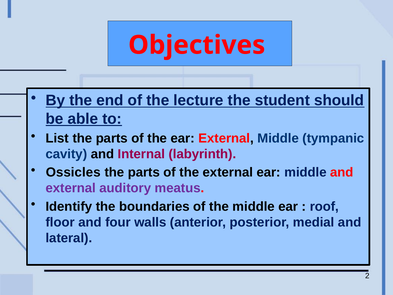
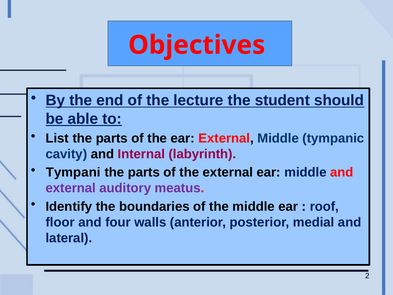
Ossicles: Ossicles -> Tympani (73, 172)
